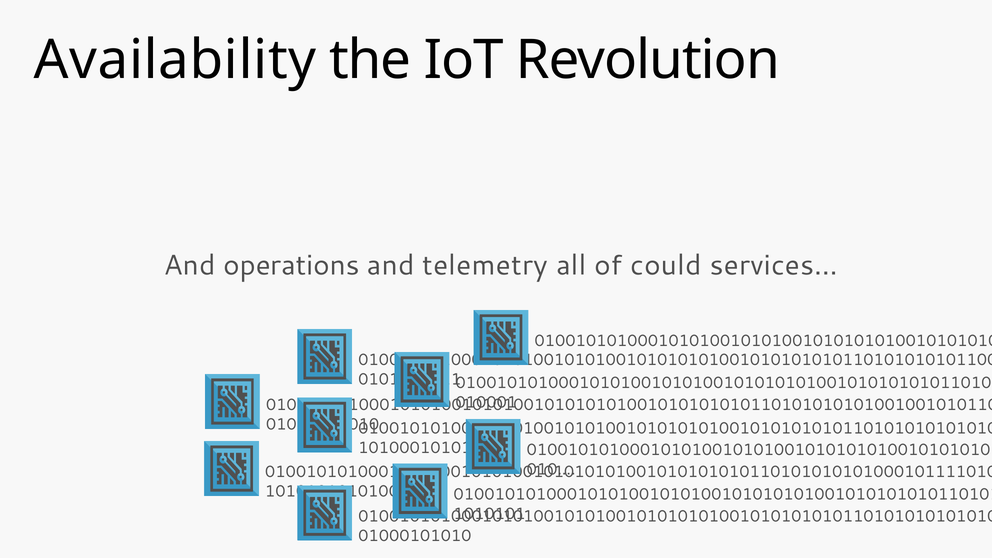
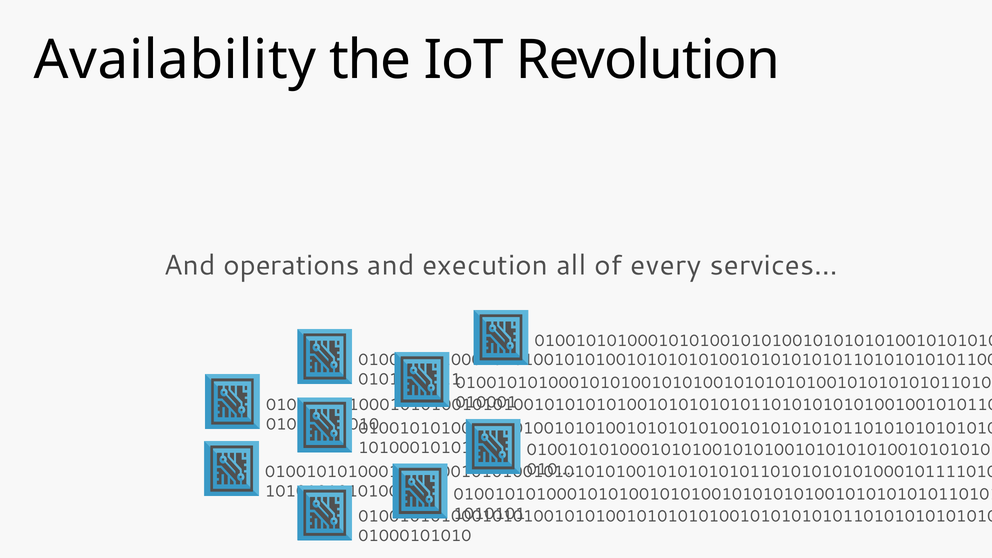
telemetry: telemetry -> execution (485, 265)
could: could -> every (666, 265)
